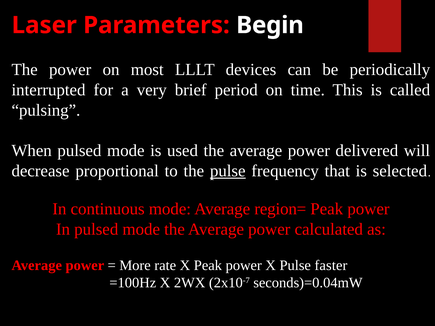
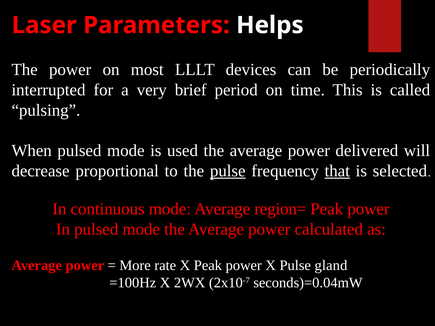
Begin: Begin -> Helps (270, 25)
that underline: none -> present (337, 171)
faster: faster -> gland (331, 266)
